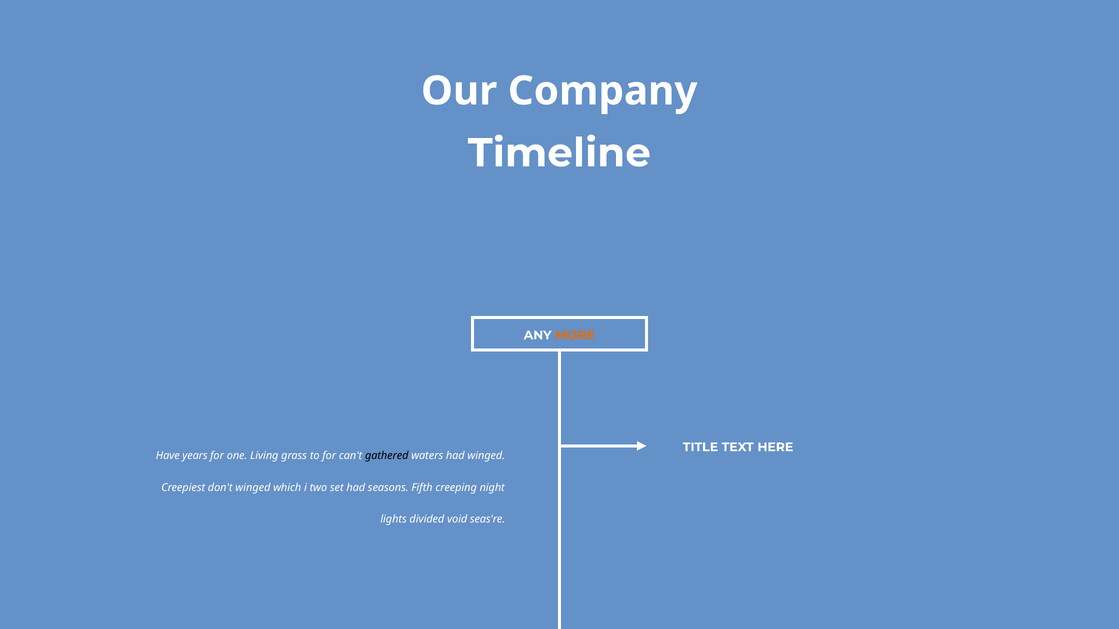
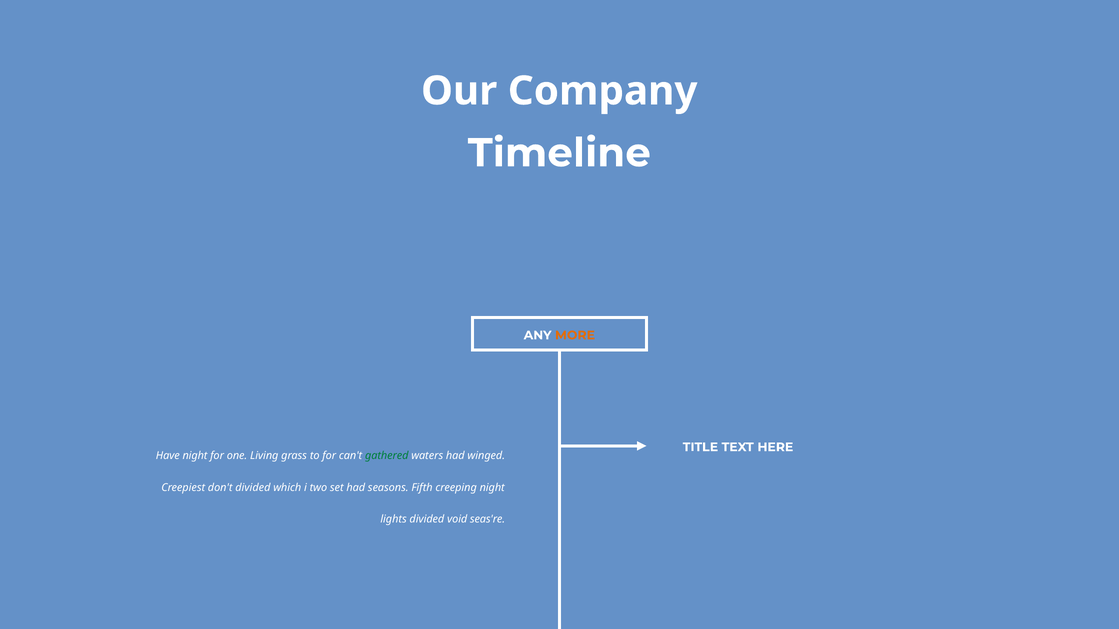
Have years: years -> night (195, 456)
gathered colour: black -> green (387, 456)
don't winged: winged -> divided (253, 488)
